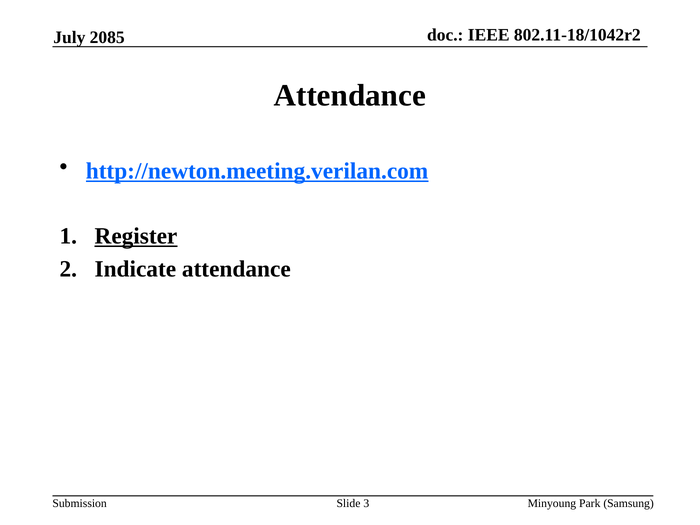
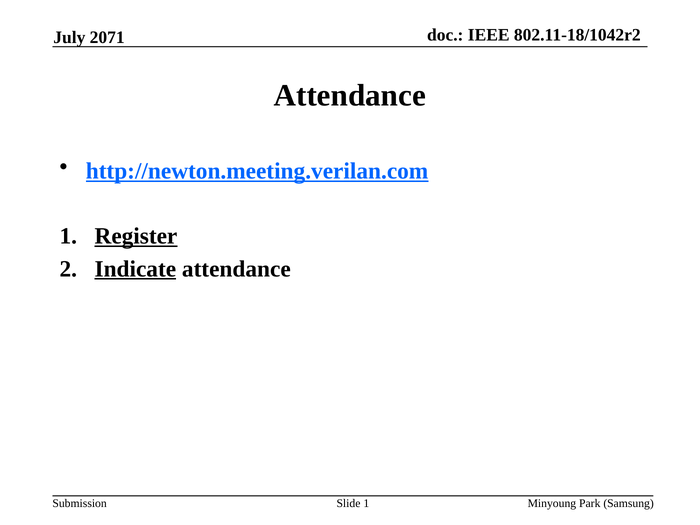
2085: 2085 -> 2071 (107, 37)
Indicate underline: none -> present (135, 269)
Slide 3: 3 -> 1 (366, 504)
